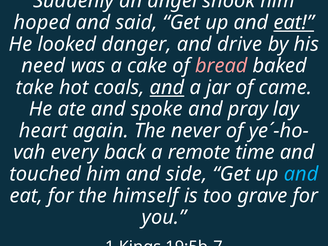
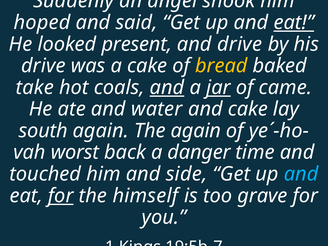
danger: danger -> present (137, 44)
need: need -> drive (43, 66)
bread colour: pink -> yellow (221, 66)
jar underline: none -> present (218, 87)
spoke: spoke -> water (157, 109)
and pray: pray -> cake (248, 109)
heart: heart -> south (43, 131)
The never: never -> again (196, 131)
every: every -> worst (75, 152)
remote: remote -> danger (199, 152)
for underline: none -> present (61, 196)
